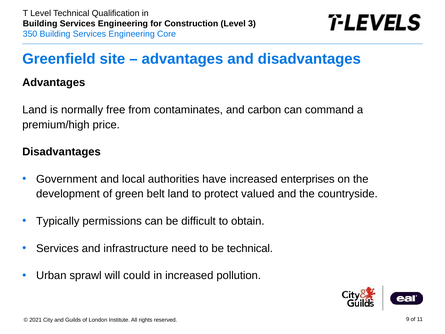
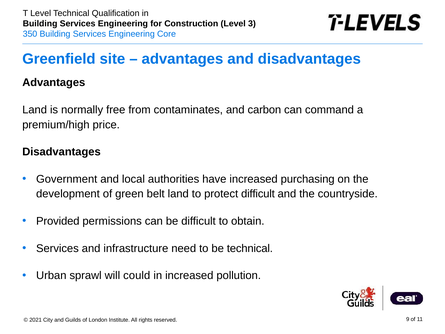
enterprises: enterprises -> purchasing (308, 179)
protect valued: valued -> difficult (258, 194)
Typically: Typically -> Provided (58, 221)
